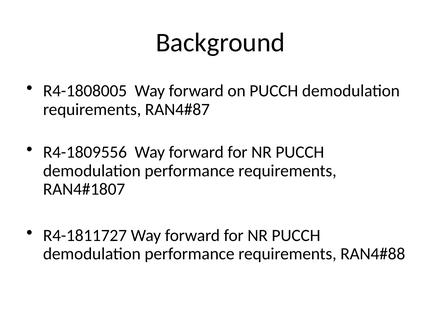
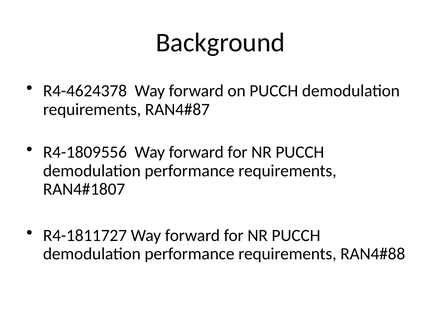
R4-1808005: R4-1808005 -> R4-4624378 (85, 91)
